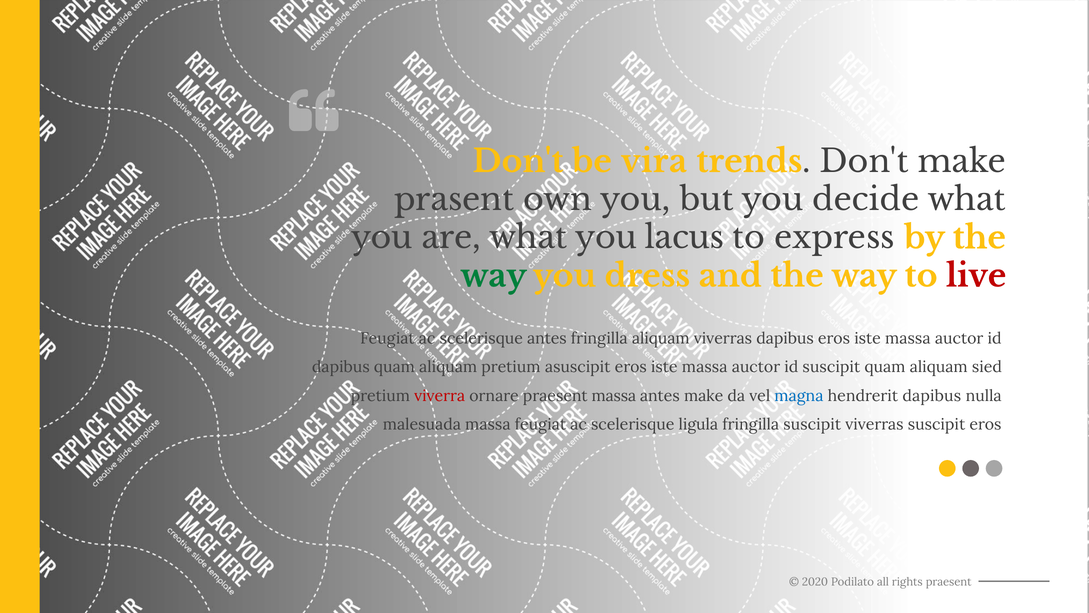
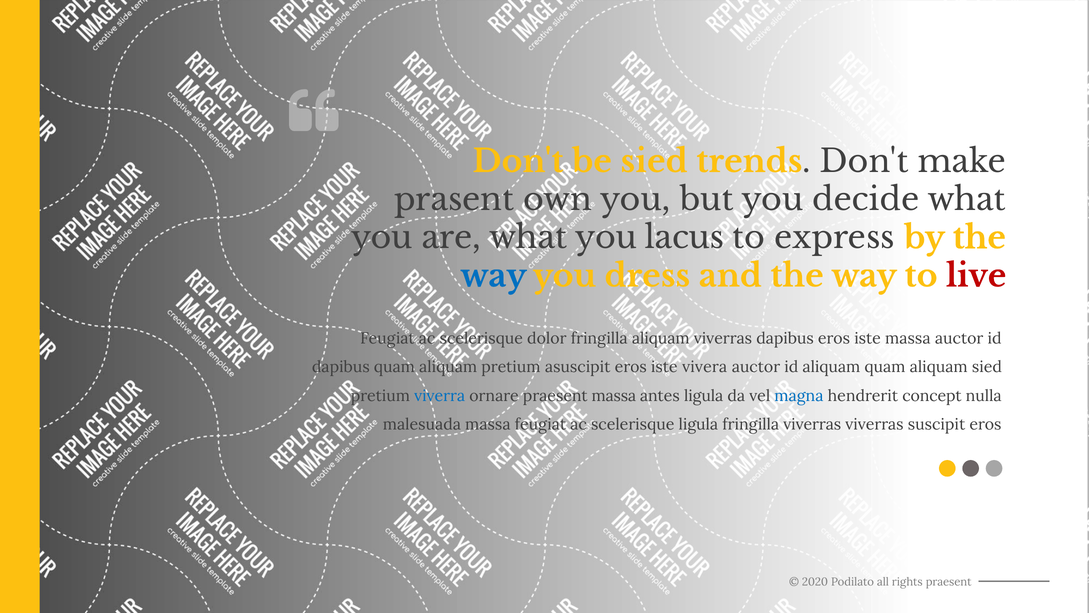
be vira: vira -> sied (654, 161)
way colour: green -> blue (493, 276)
scelerisque antes: antes -> dolor (547, 338)
asuscipit eros iste massa: massa -> vivera (705, 367)
id suscipit: suscipit -> aliquam (831, 367)
viverra colour: red -> blue (440, 396)
antes make: make -> ligula (704, 396)
hendrerit dapibus: dapibus -> concept (932, 396)
fringilla suscipit: suscipit -> viverras (812, 424)
